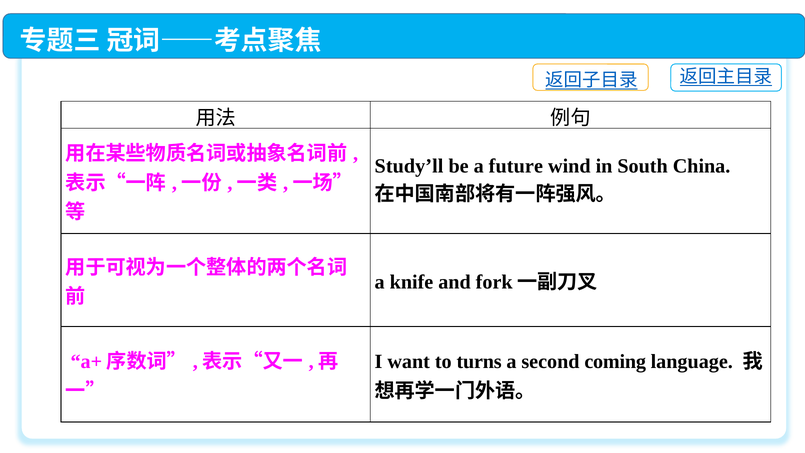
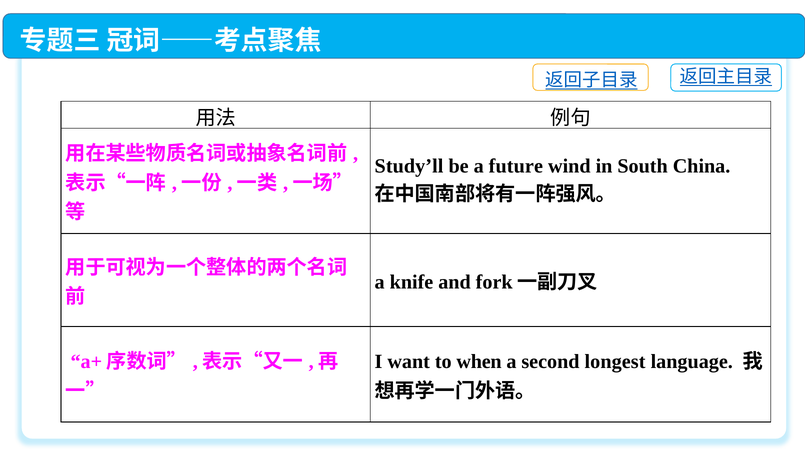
turns: turns -> when (479, 362)
coming: coming -> longest (615, 362)
